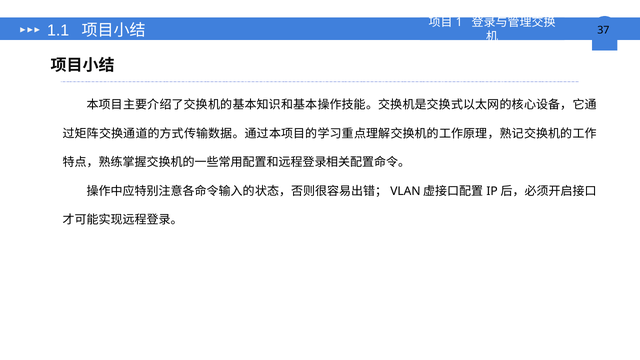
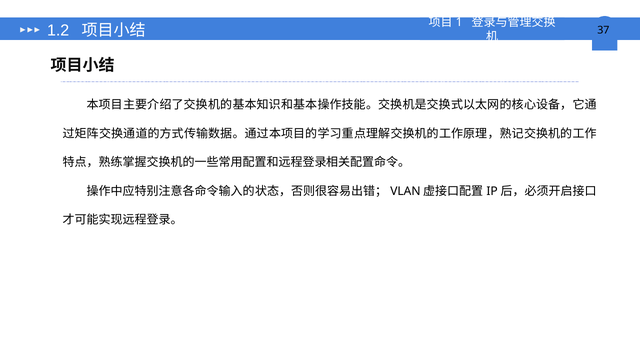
1.1: 1.1 -> 1.2 (58, 31)
